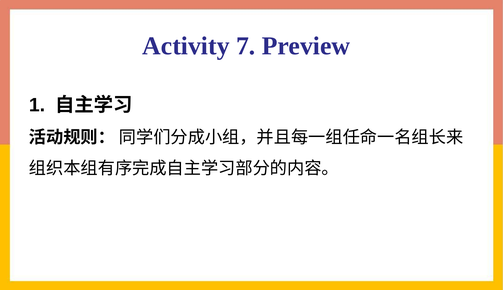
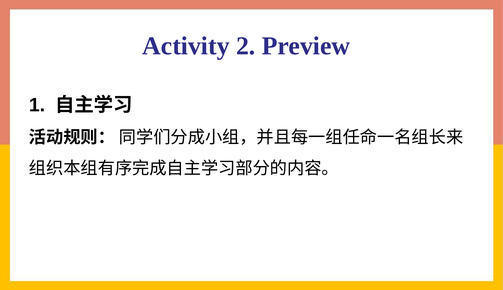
7: 7 -> 2 (246, 46)
